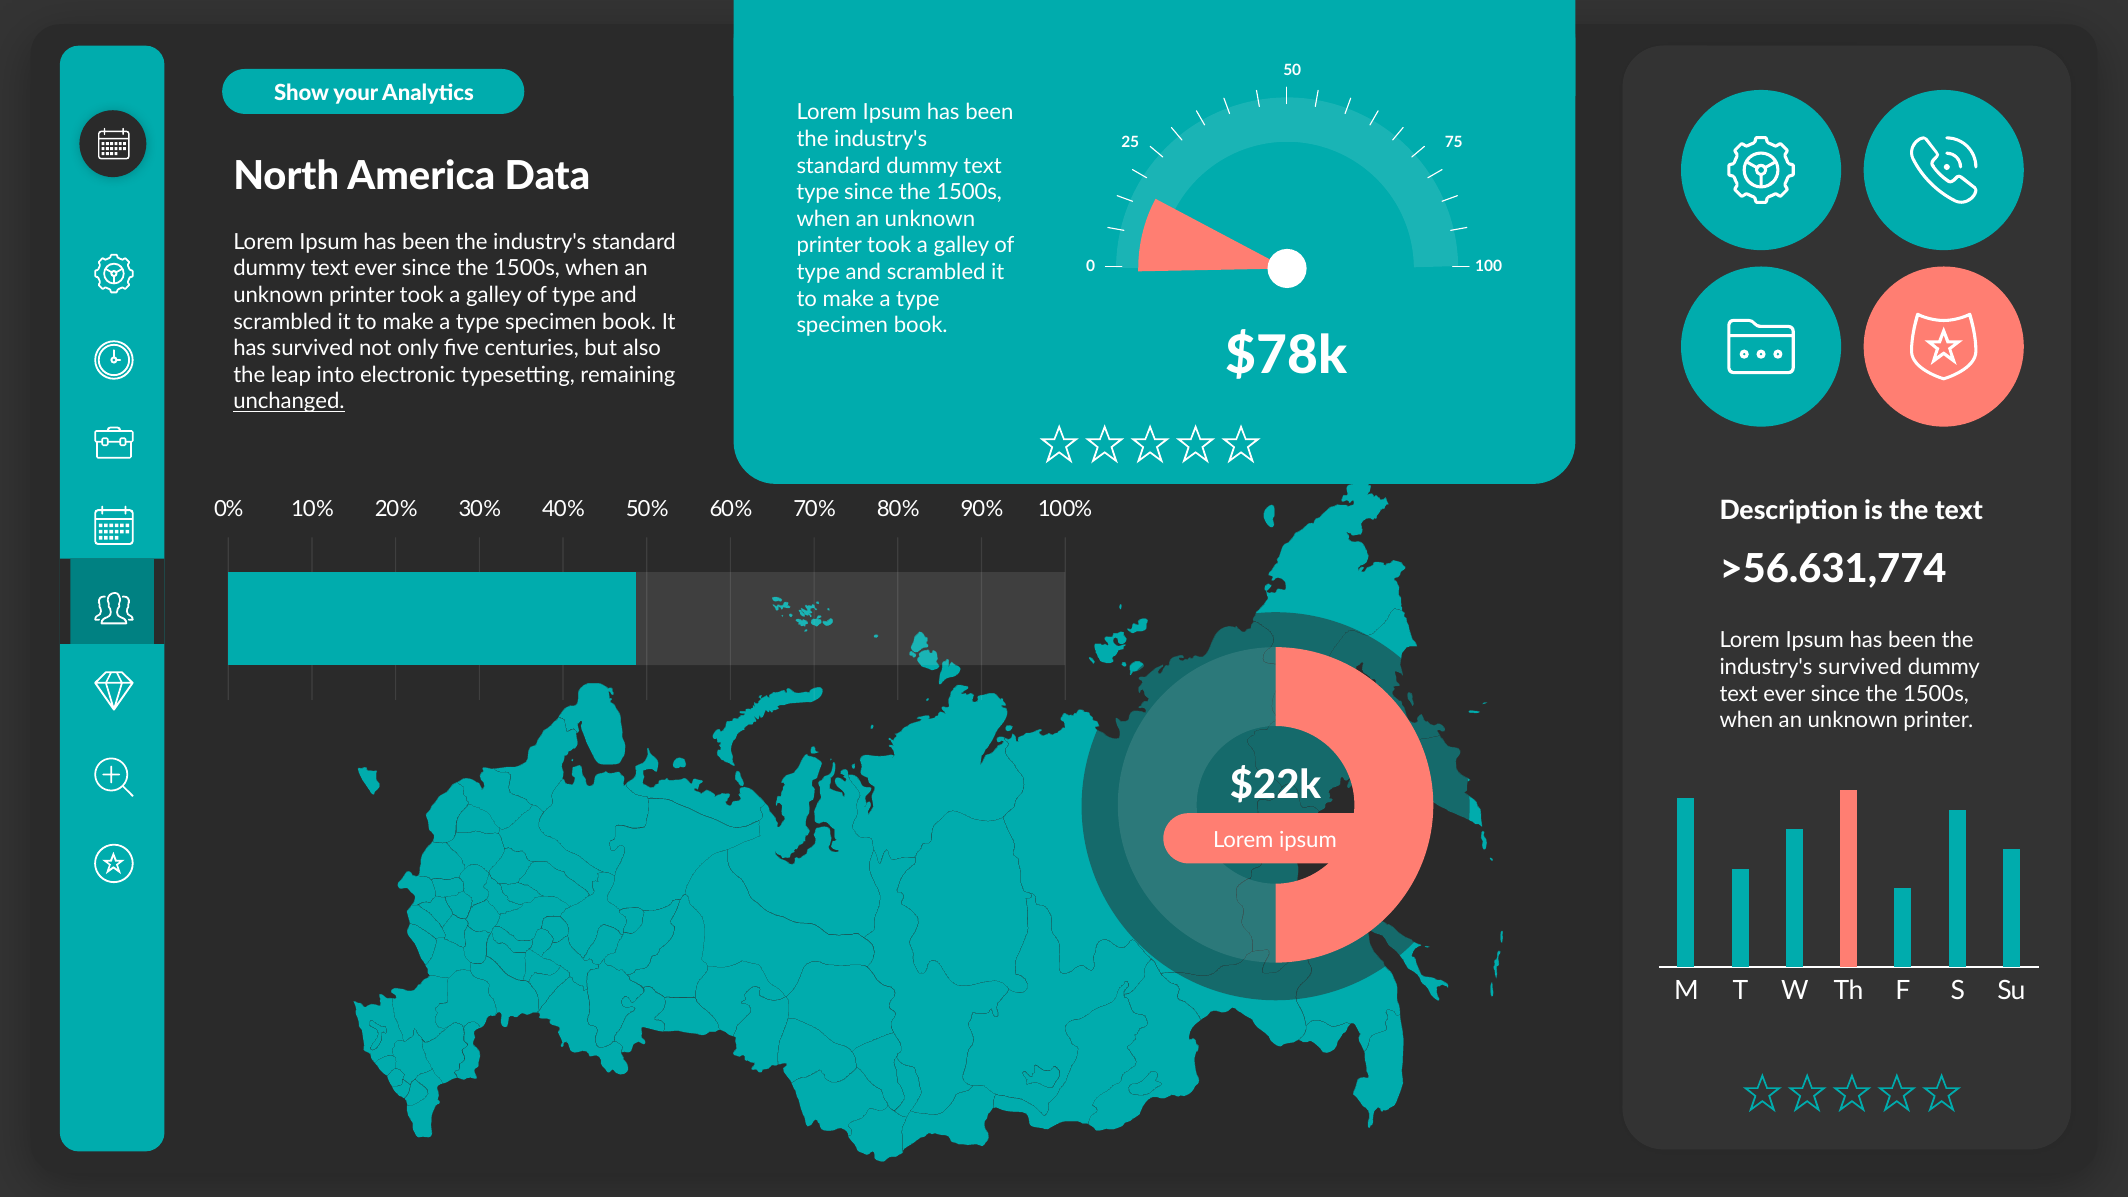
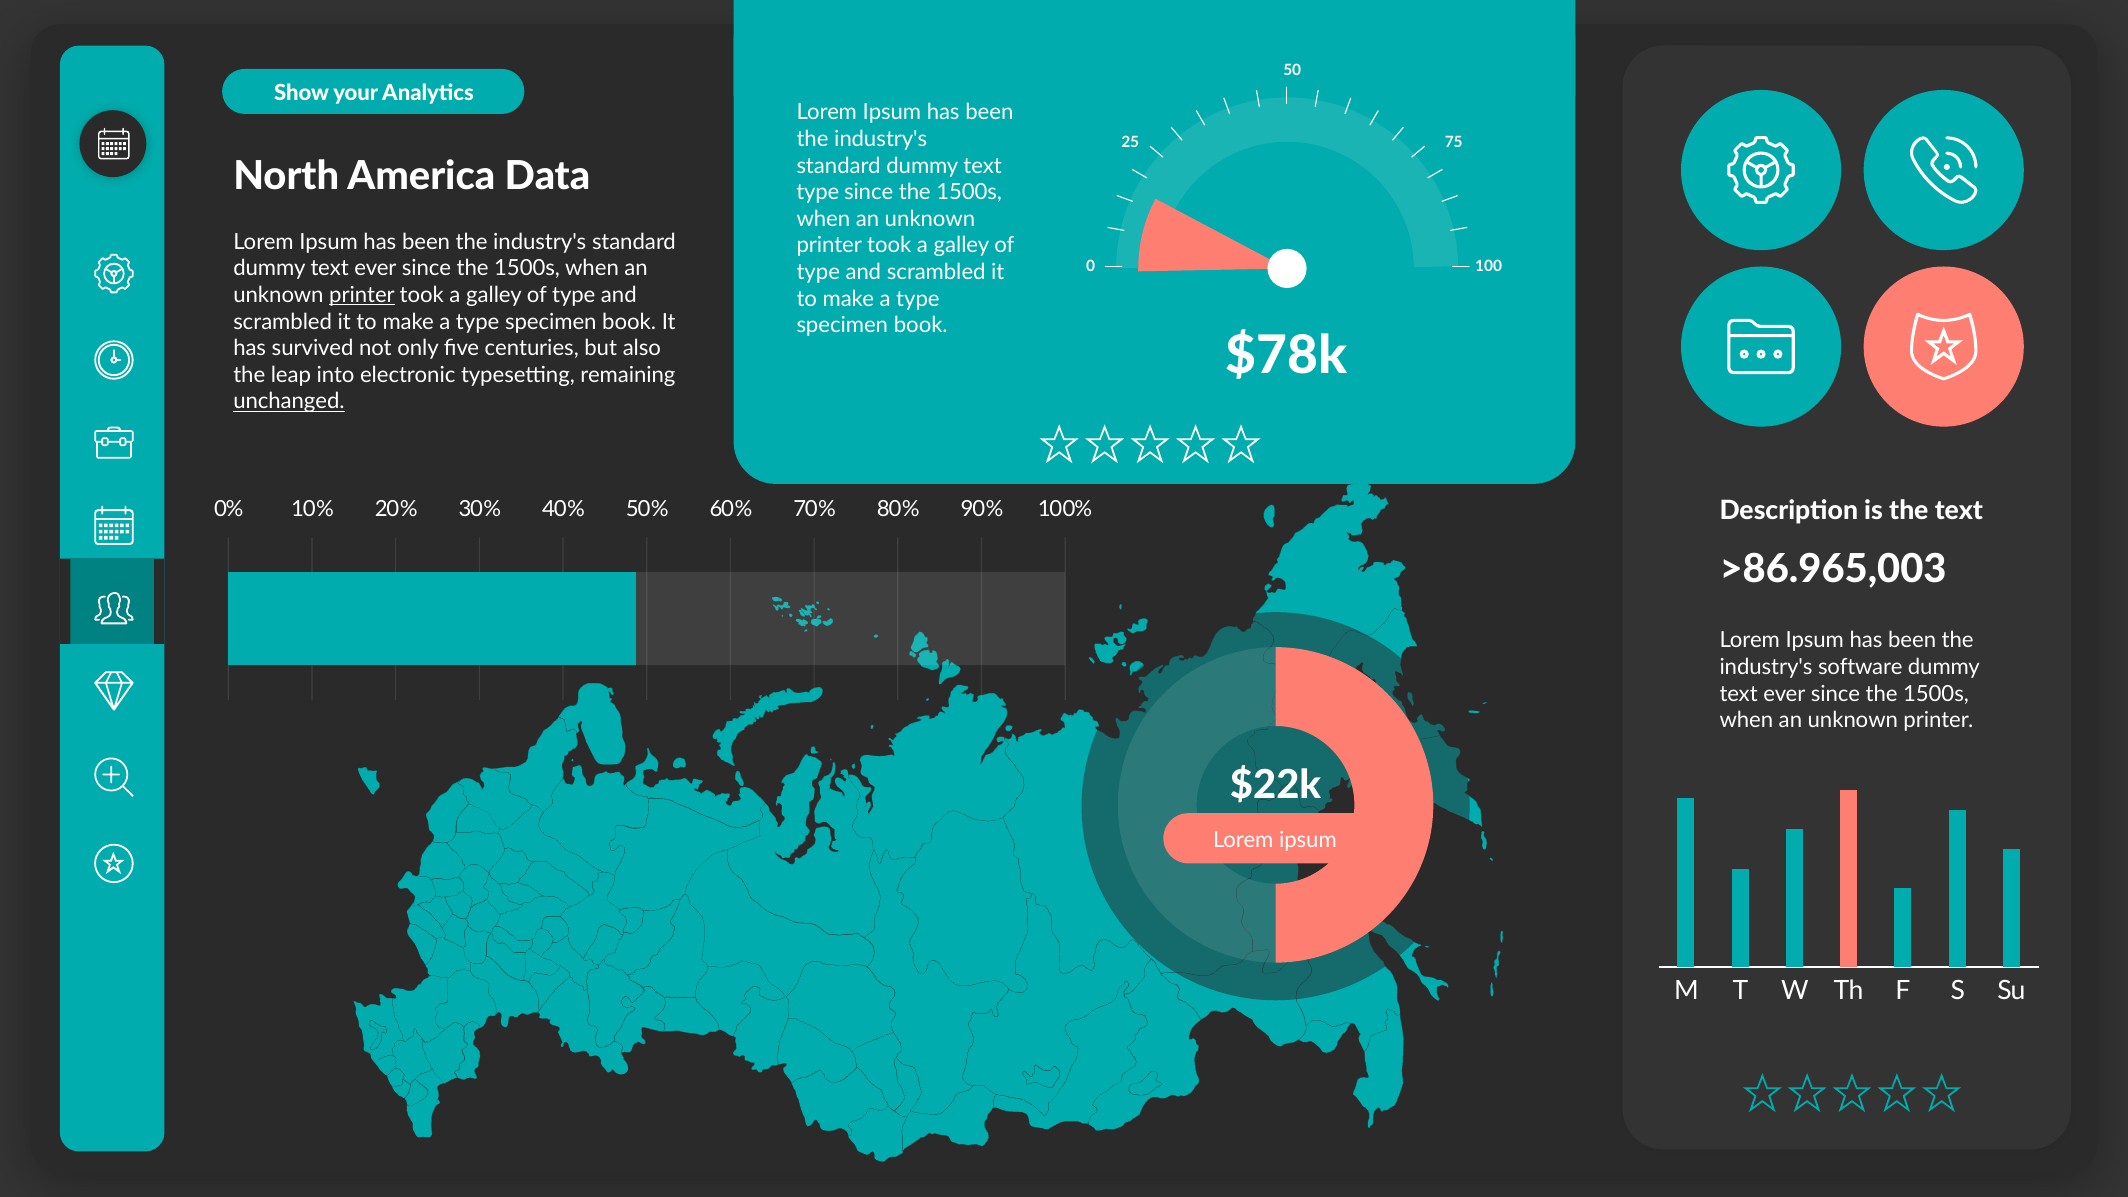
printer underline: none -> present (362, 295)
>56.631,774: >56.631,774 -> >86.965,003 (1833, 569)
industry's survived: survived -> software (1860, 667)
